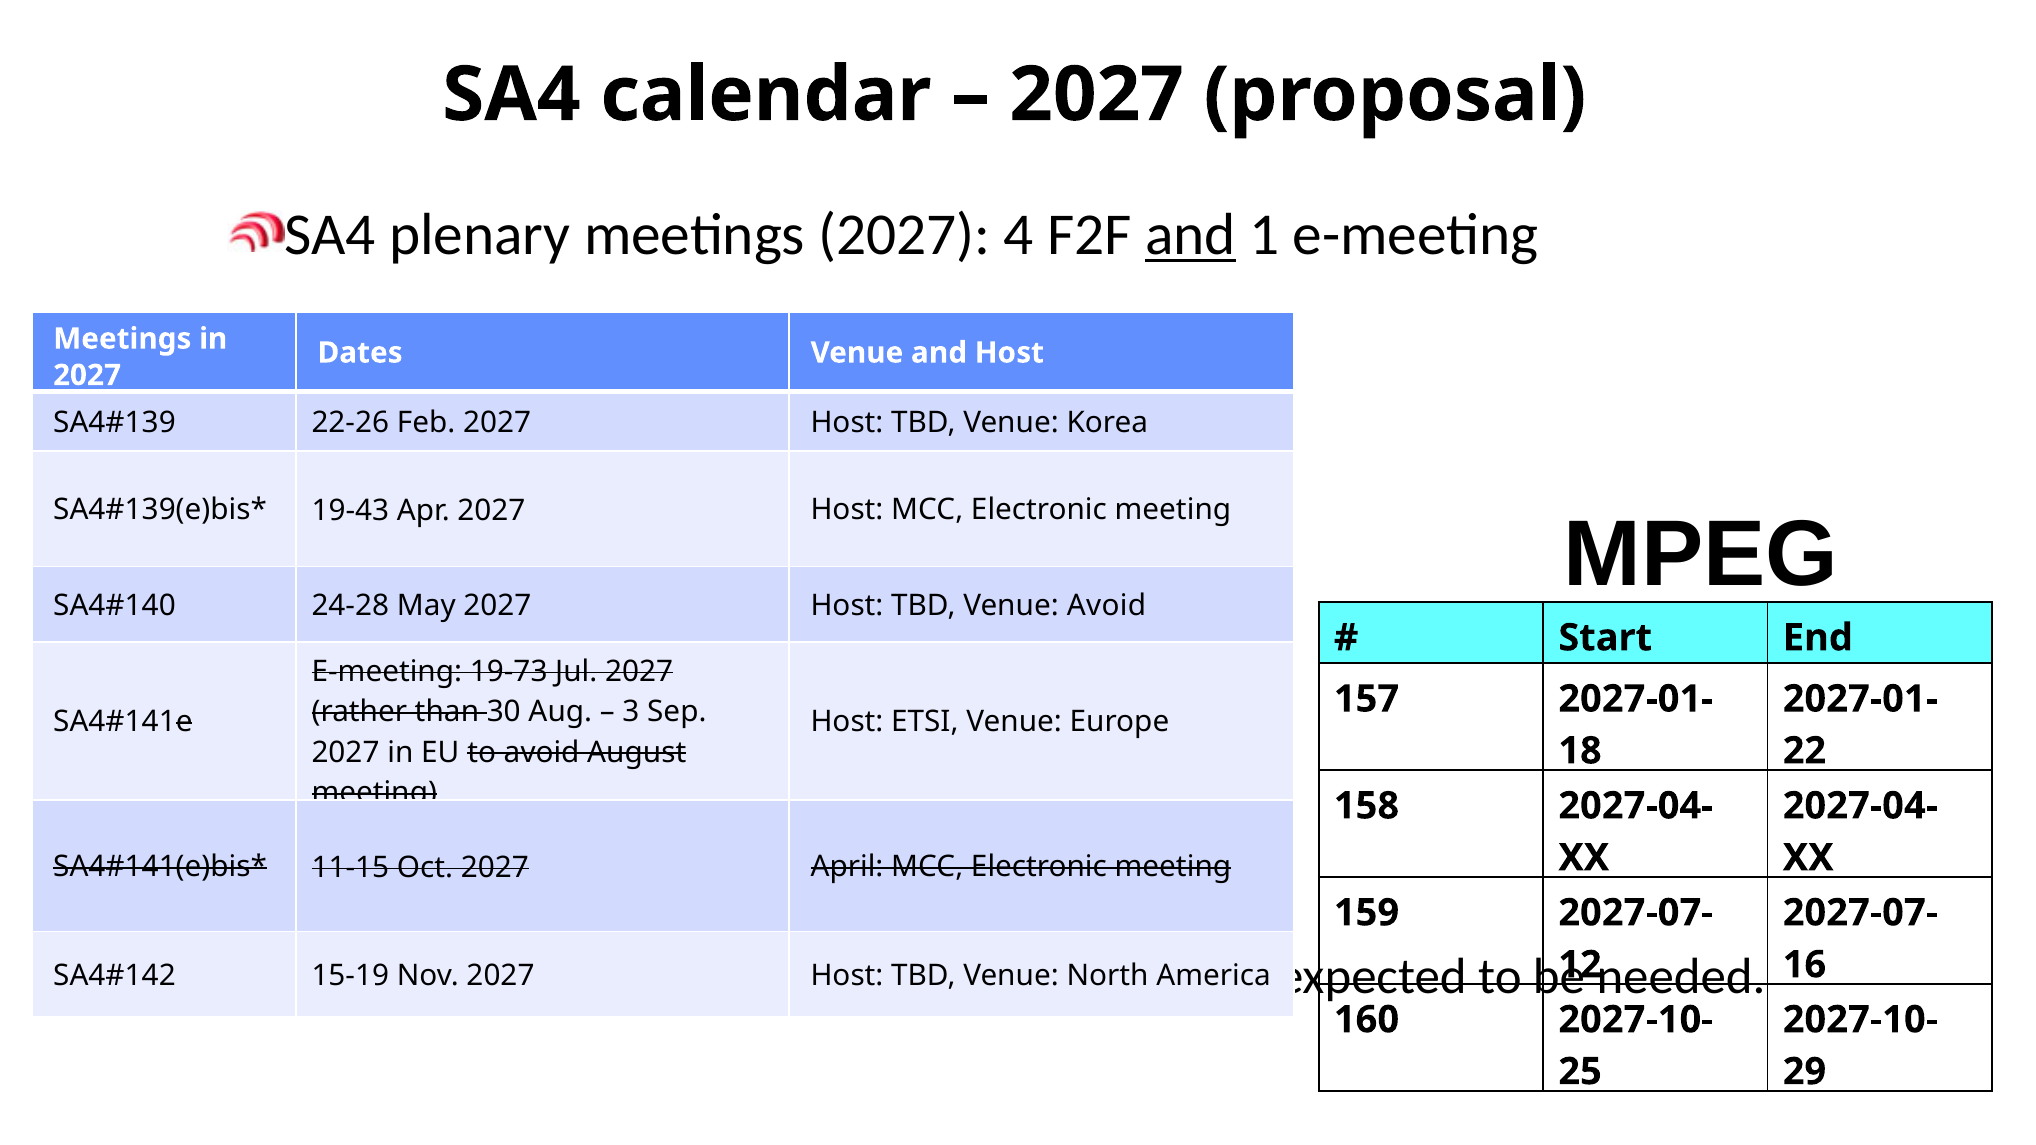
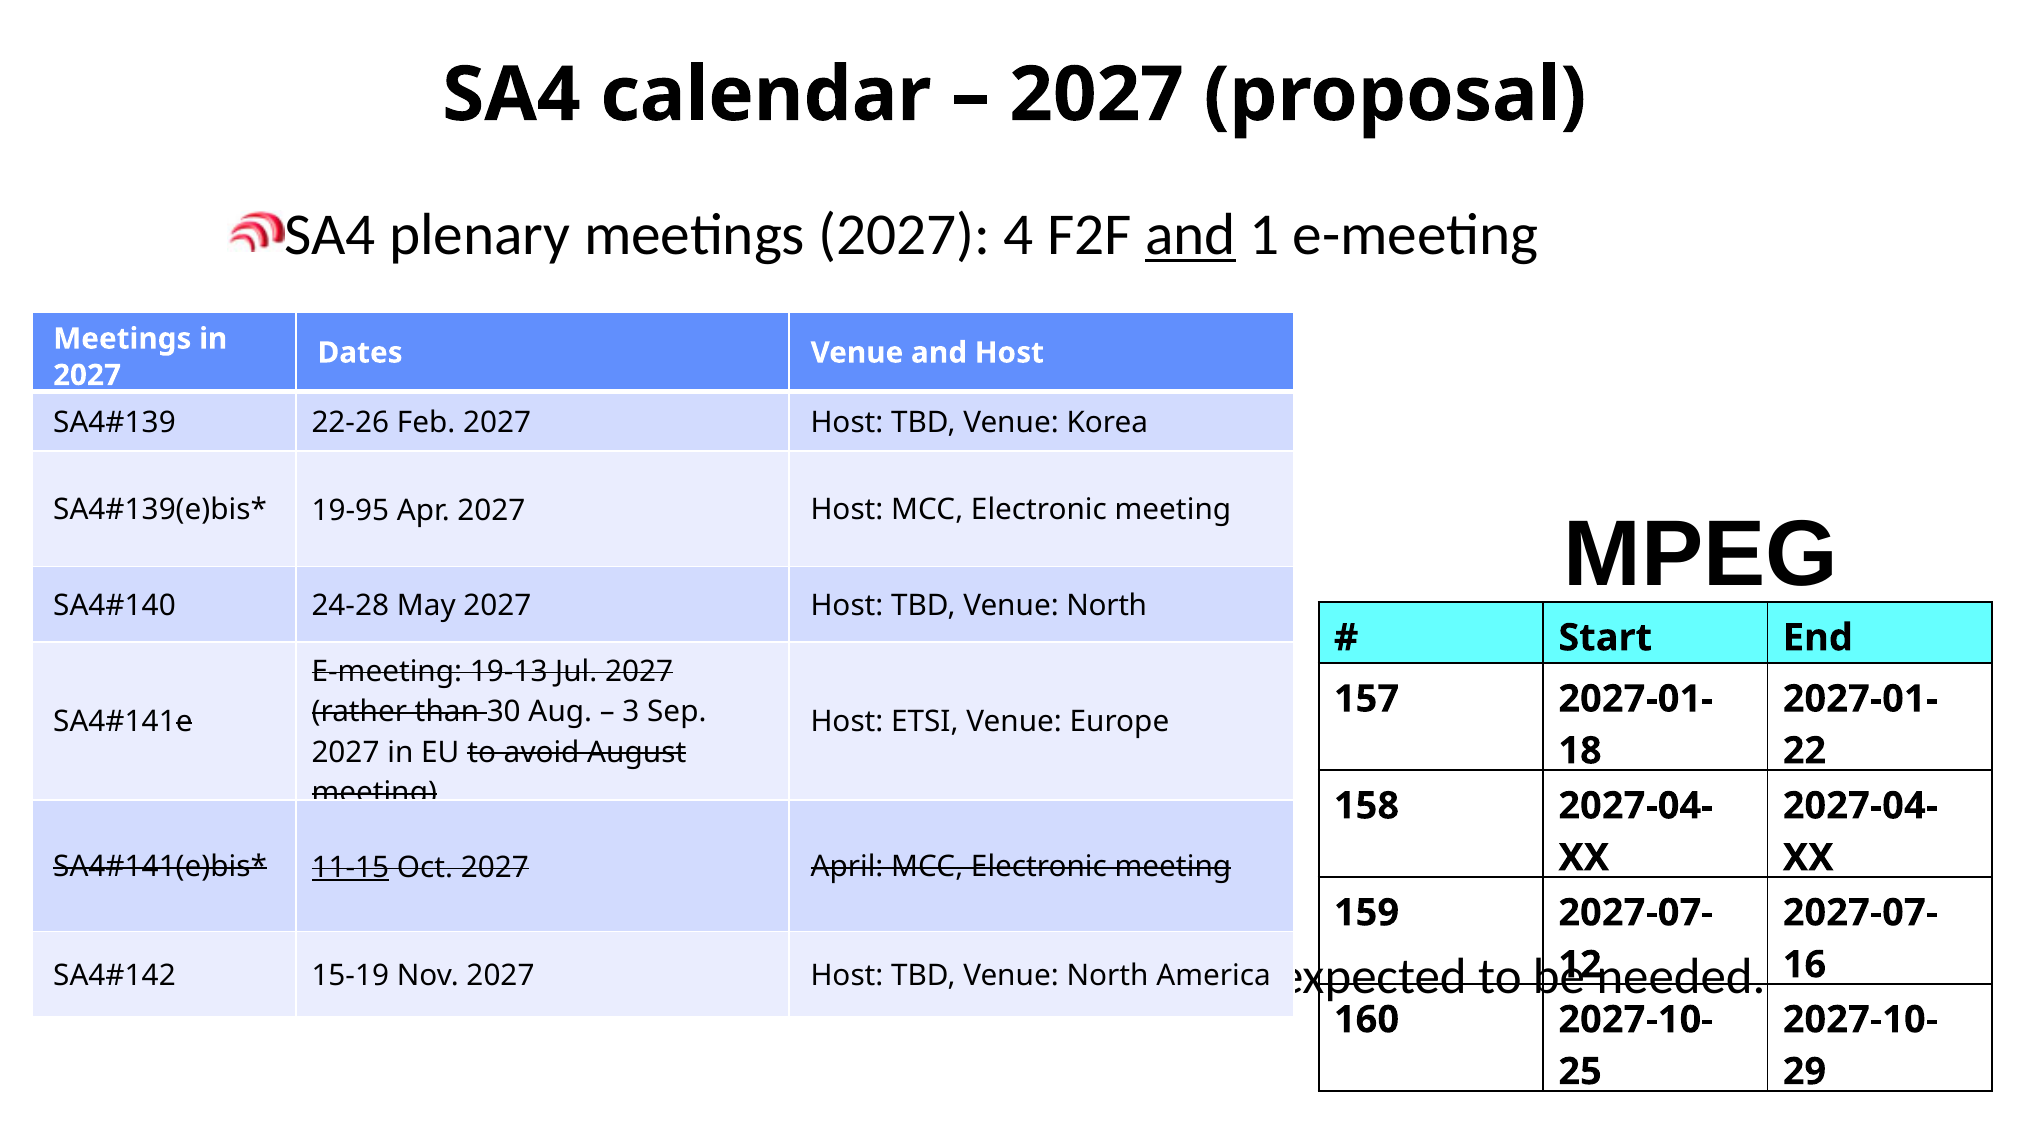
19-43: 19-43 -> 19-95 (350, 511)
Avoid: Avoid -> North (1107, 605)
19-73: 19-73 -> 19-13 (509, 671)
11-15 underline: none -> present (350, 868)
